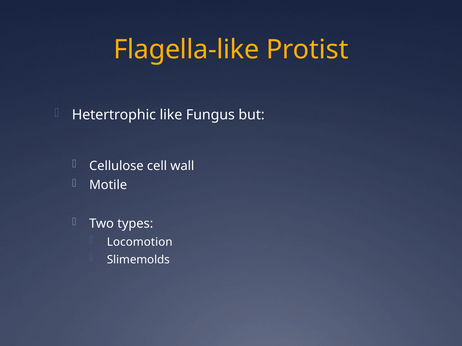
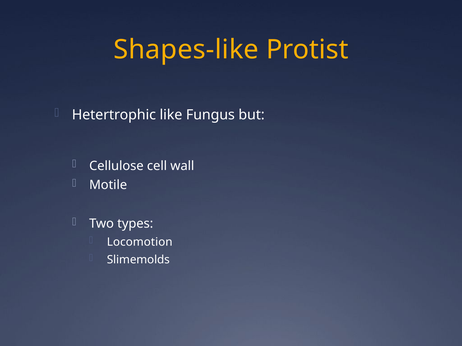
Flagella-like: Flagella-like -> Shapes-like (186, 50)
